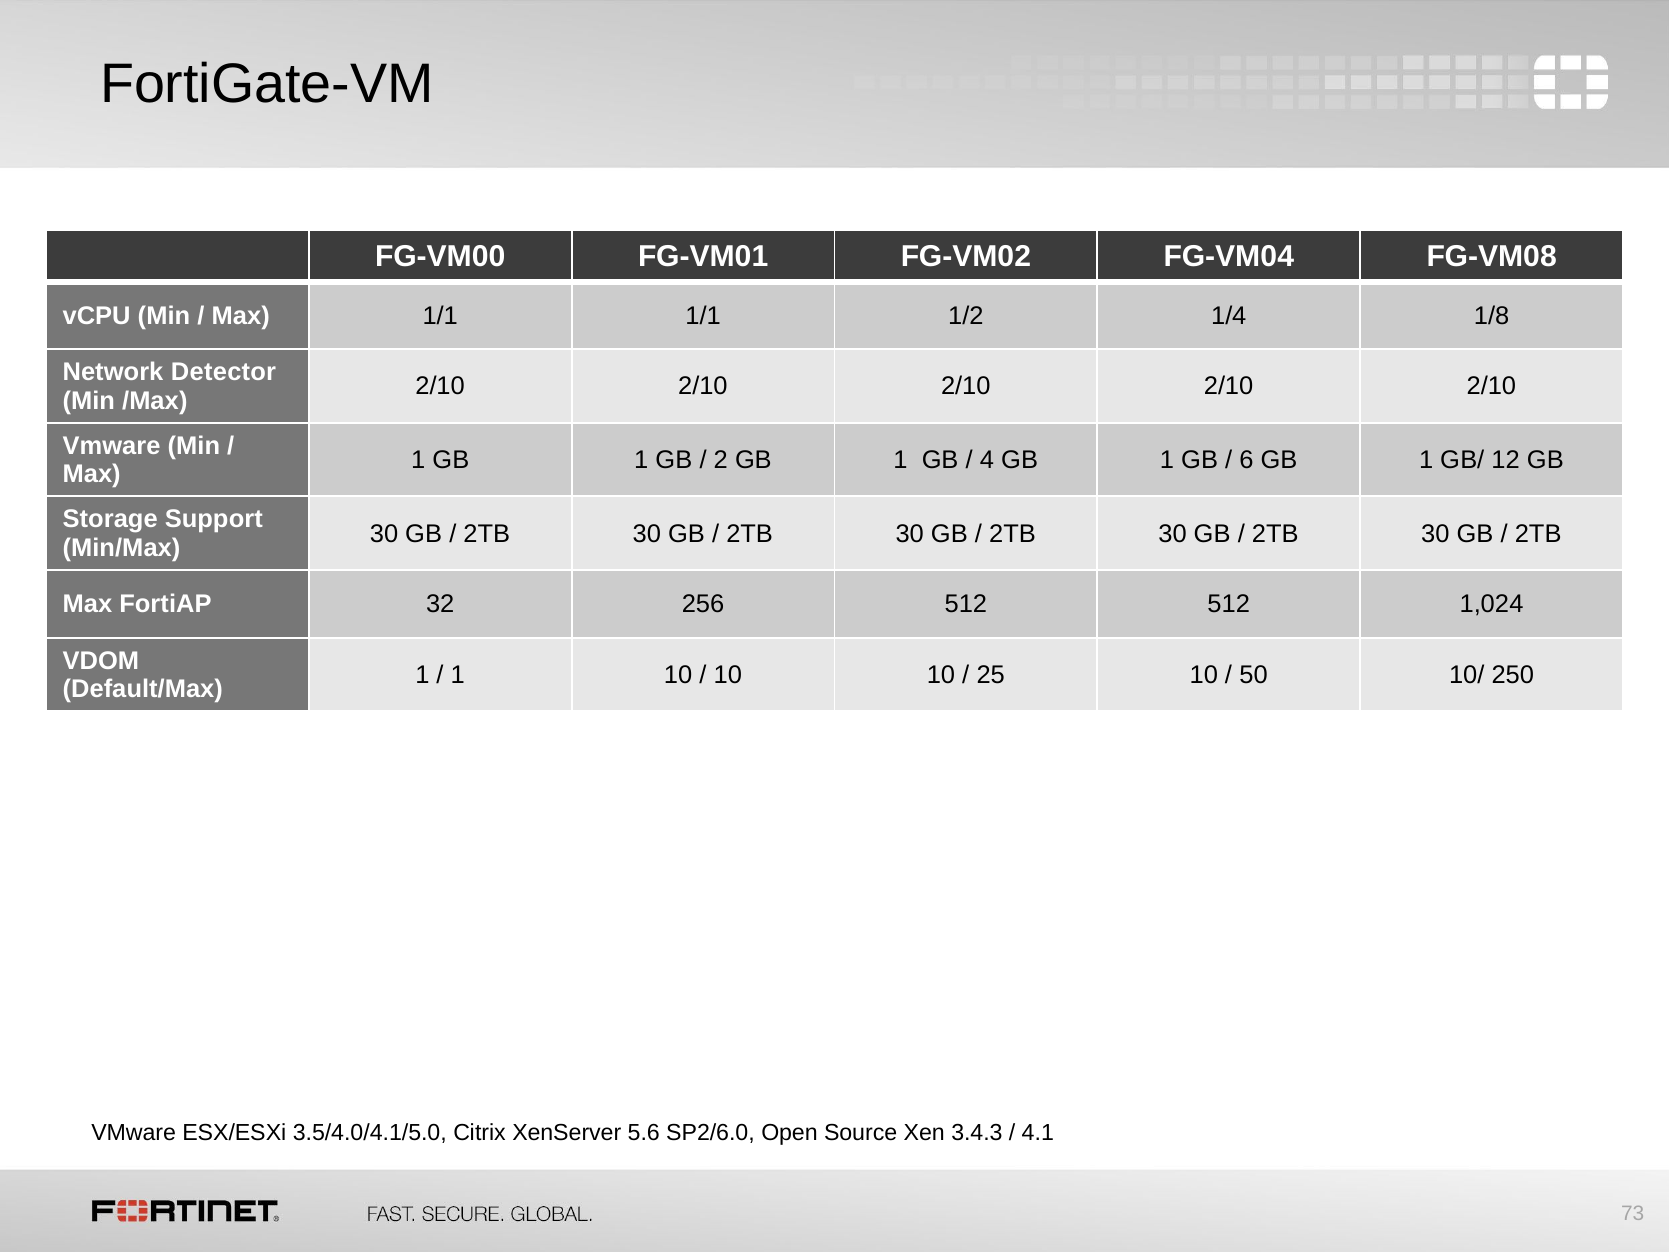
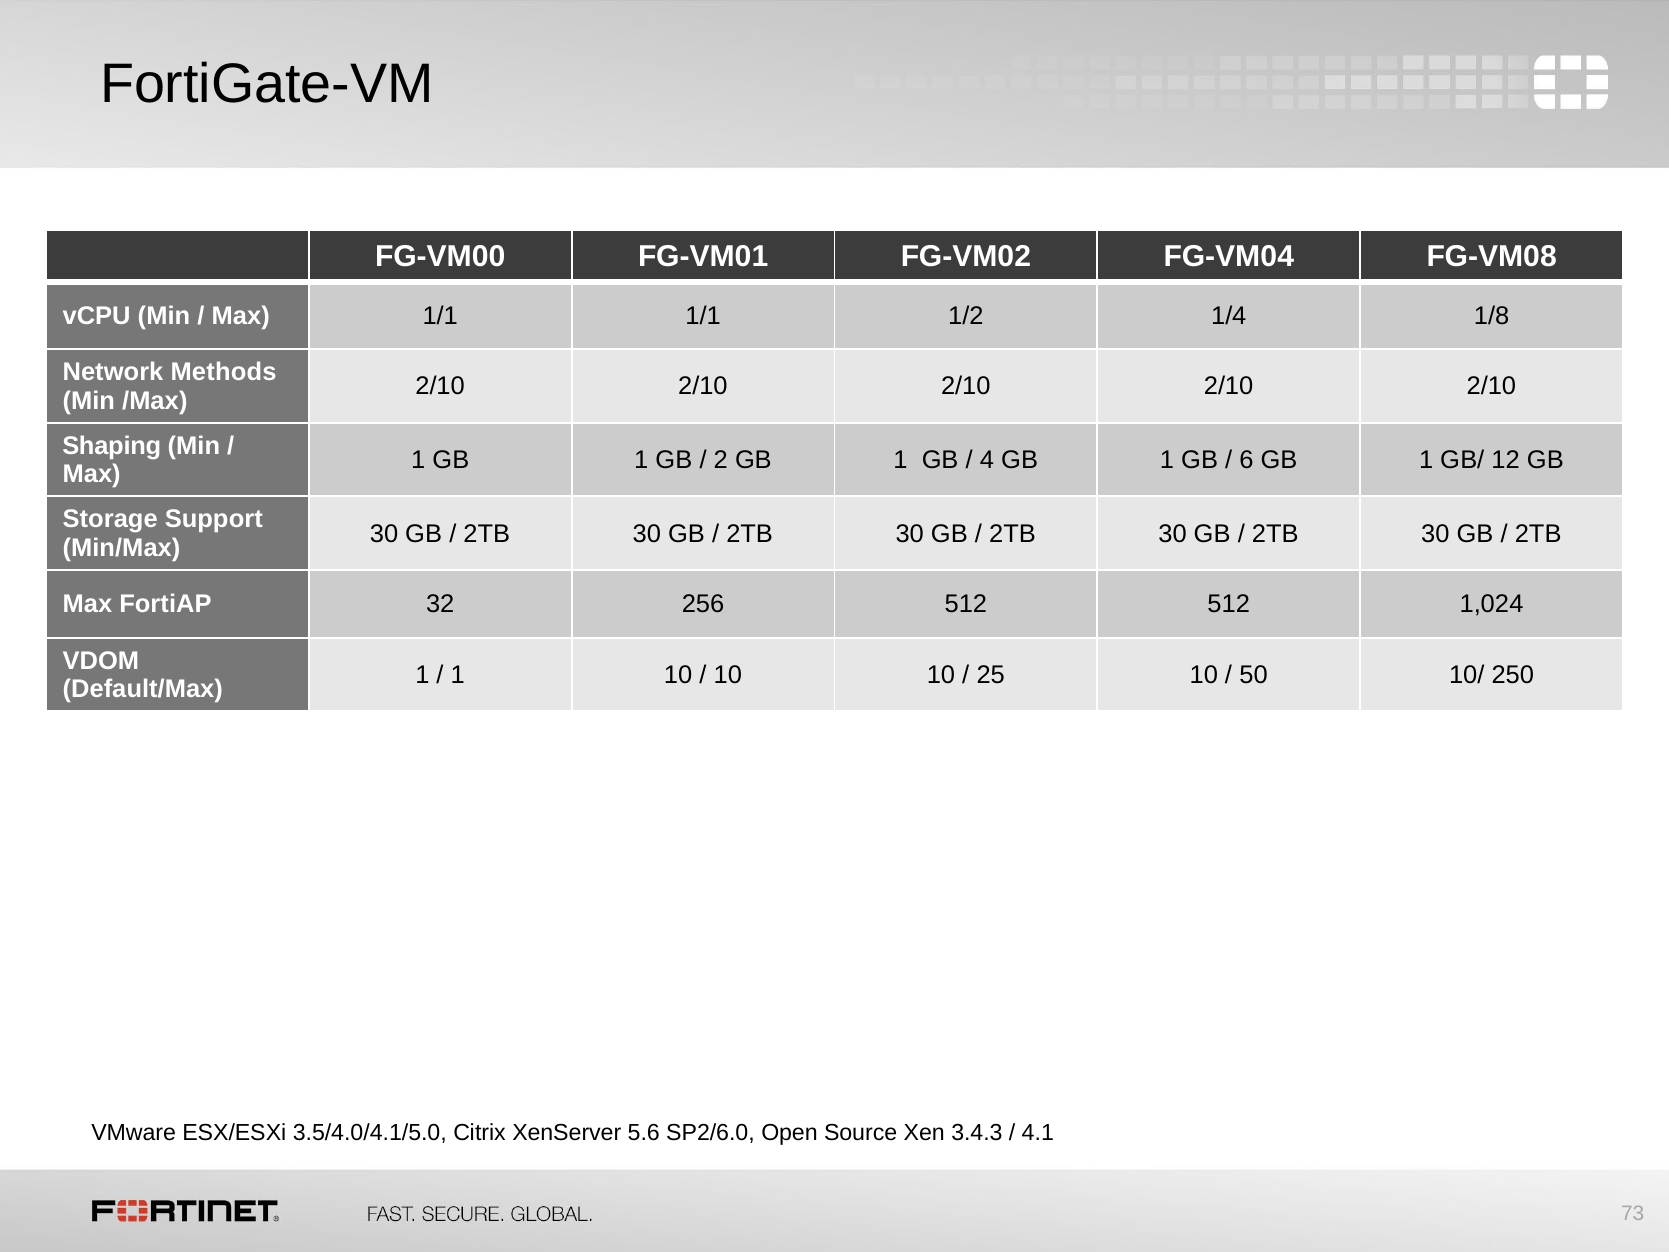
Detector: Detector -> Methods (224, 372)
Vmware: Vmware -> Shaping (112, 446)
